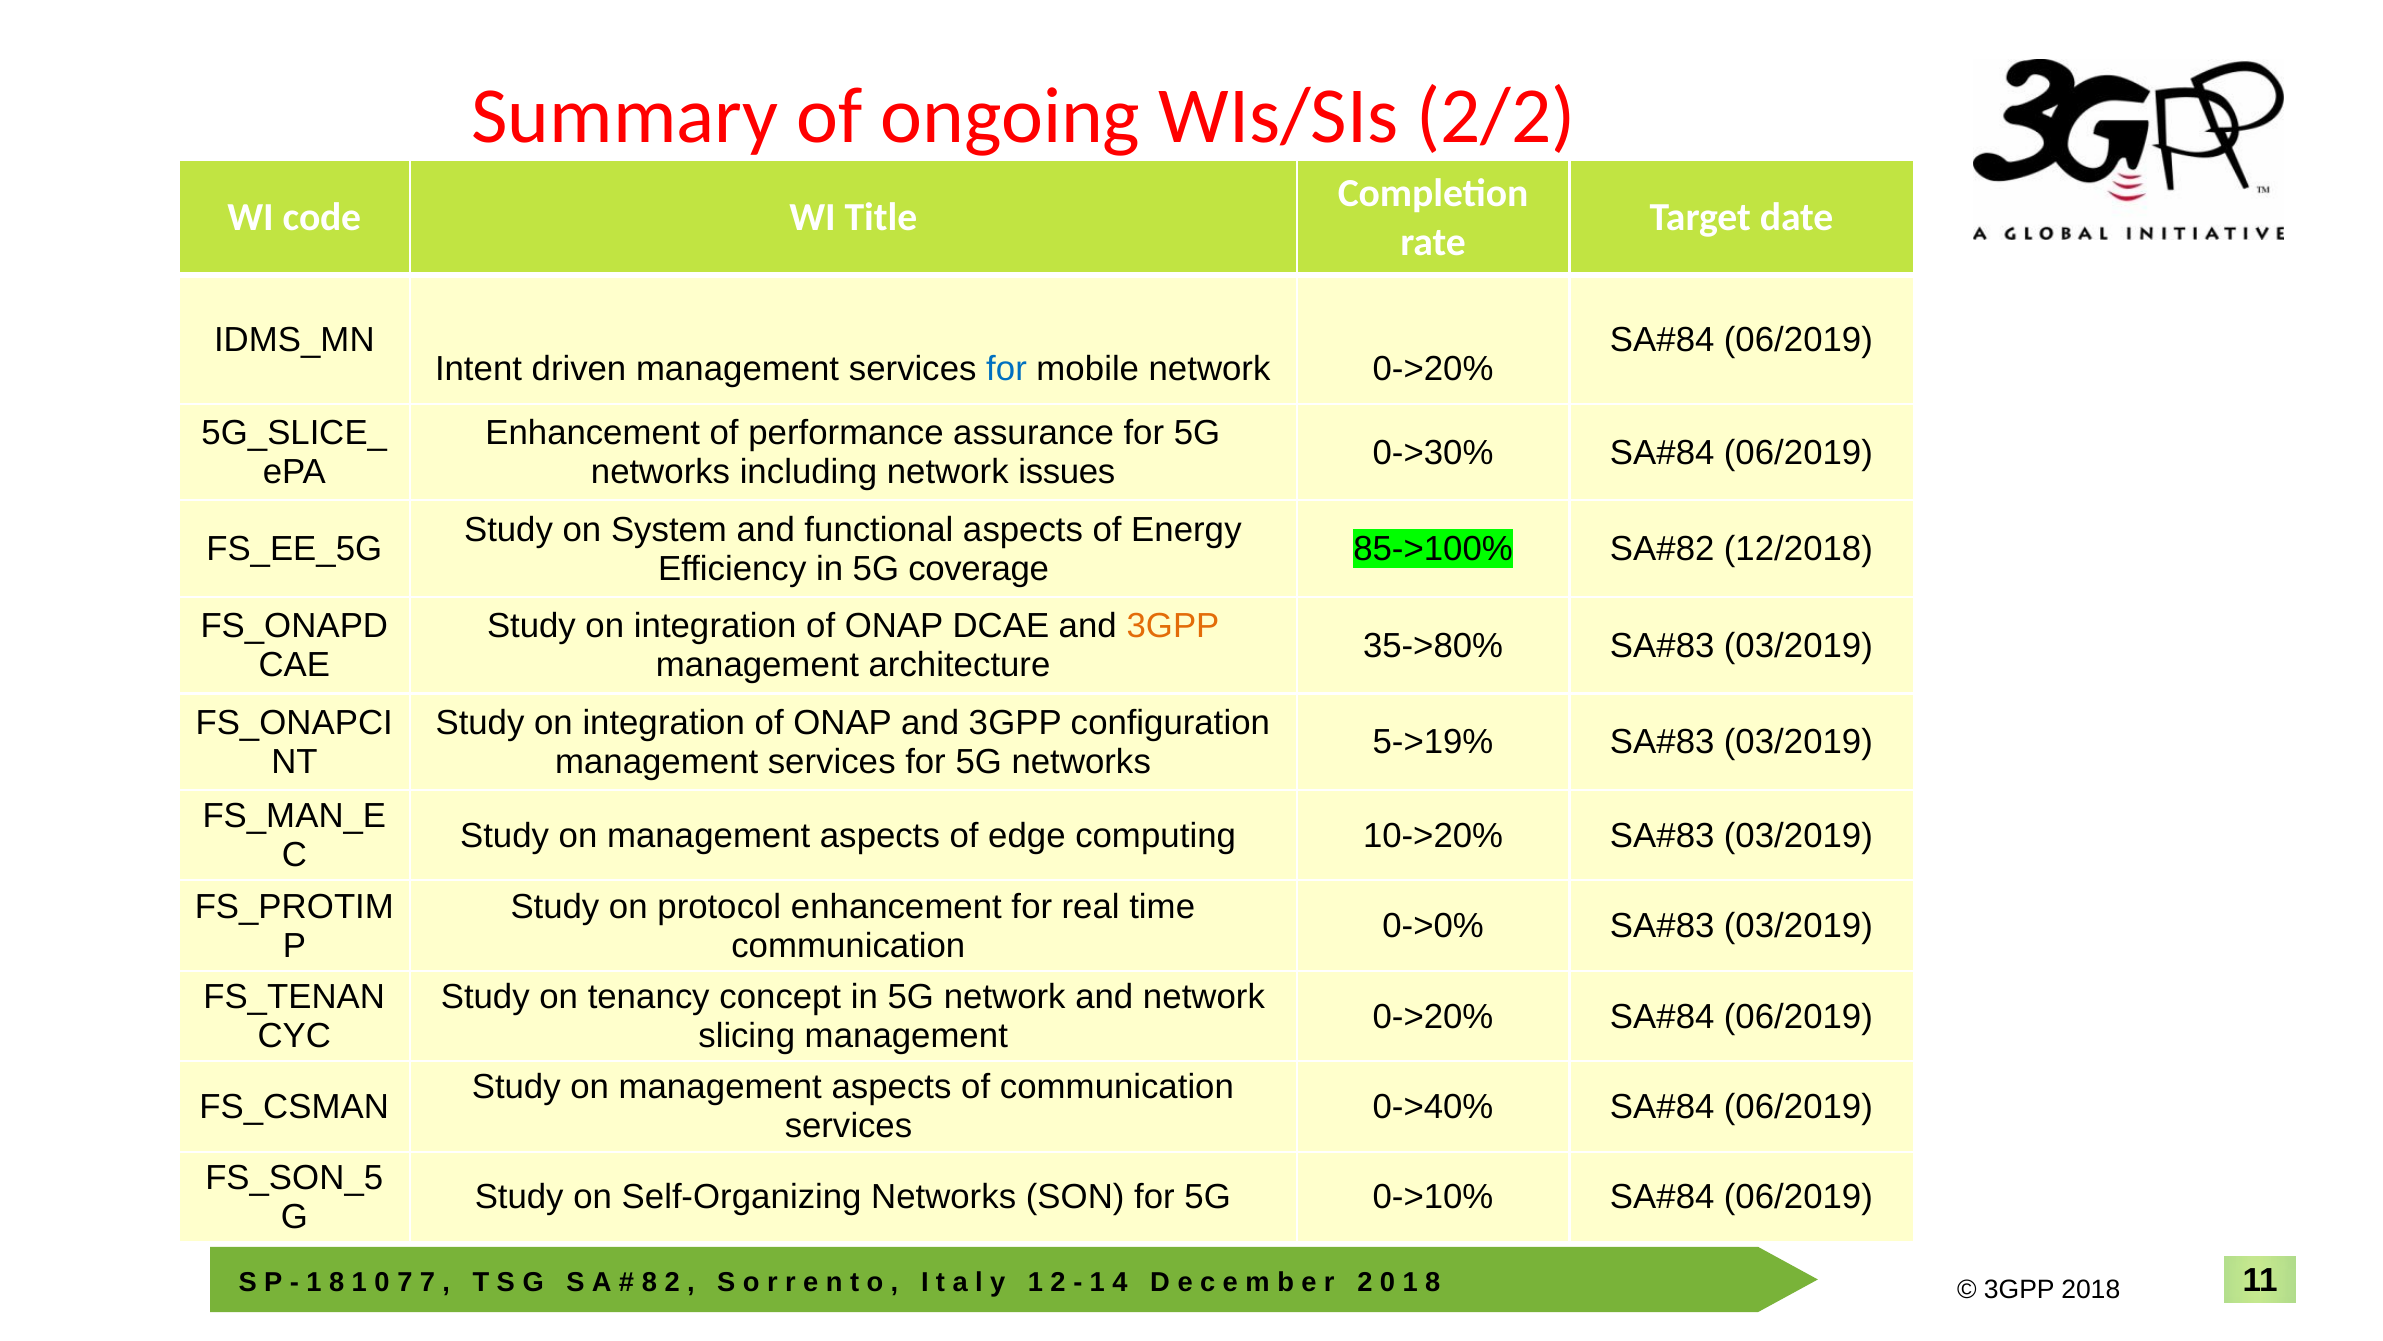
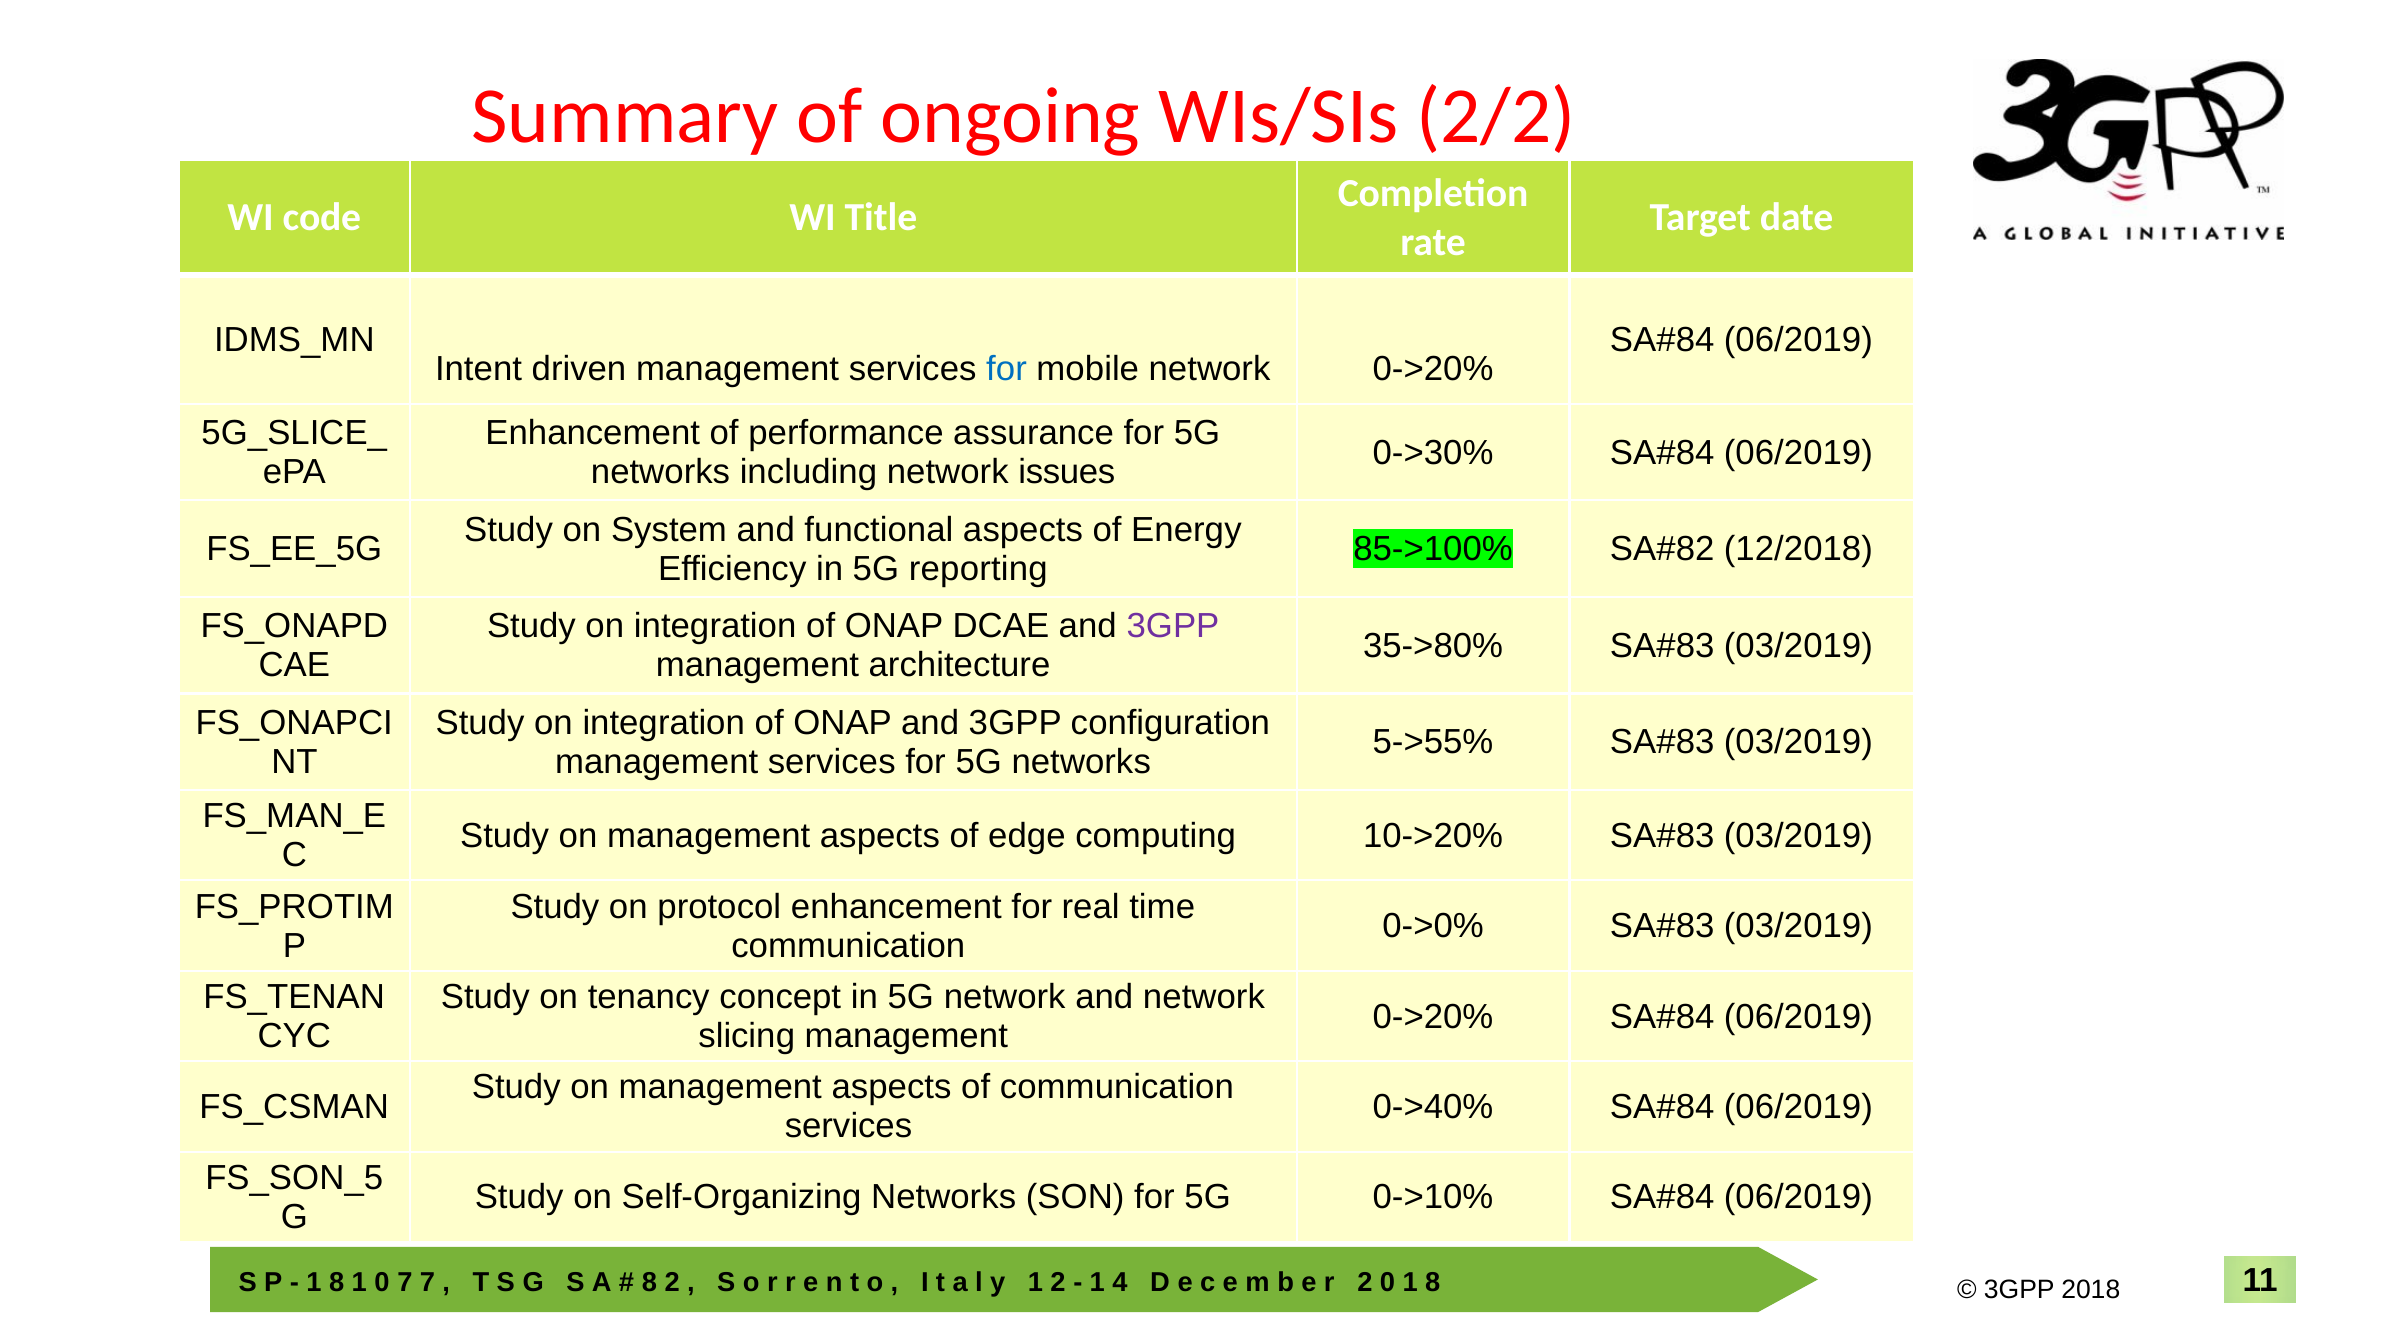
coverage: coverage -> reporting (978, 568)
3GPP colour: orange -> purple (1173, 626)
5->19%: 5->19% -> 5->55% (1433, 742)
